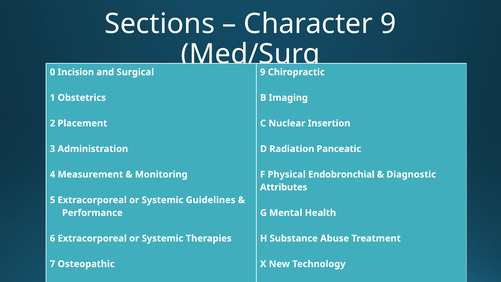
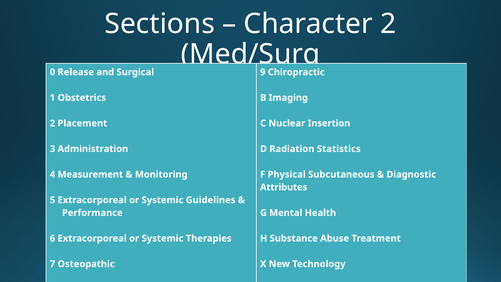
Character 9: 9 -> 2 (388, 24)
Incision: Incision -> Release (76, 72)
Panceatic: Panceatic -> Statistics (339, 149)
Endobronchial: Endobronchial -> Subcutaneous (341, 174)
